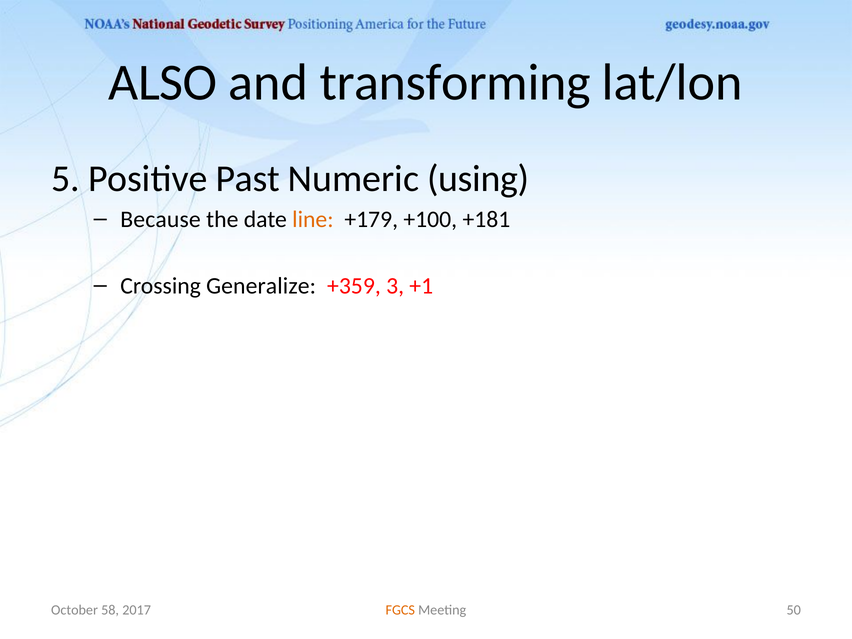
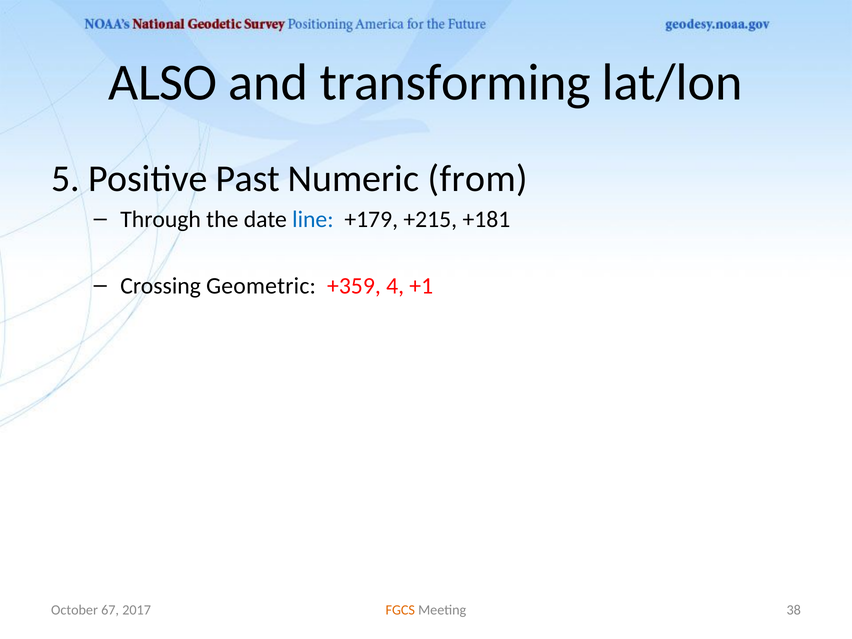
using: using -> from (478, 179)
Because: Because -> Through (161, 219)
line colour: orange -> blue (313, 219)
+100: +100 -> +215 (430, 219)
Generalize: Generalize -> Geometric (261, 286)
3: 3 -> 4 (395, 286)
58: 58 -> 67 (110, 610)
50: 50 -> 38 (794, 610)
